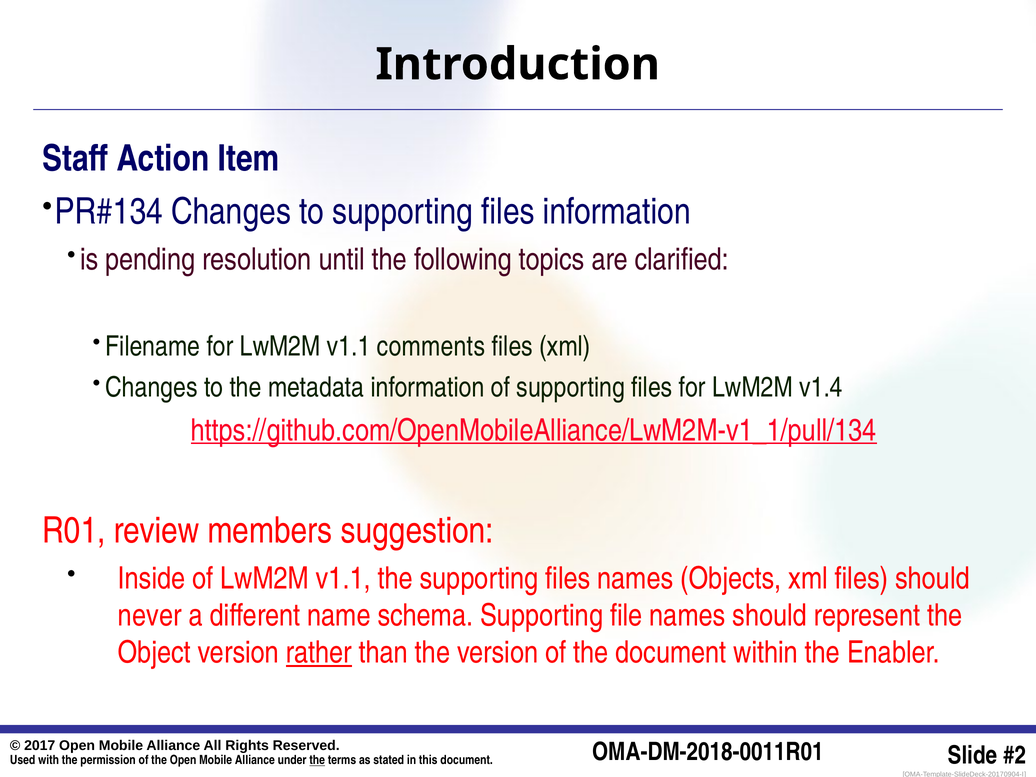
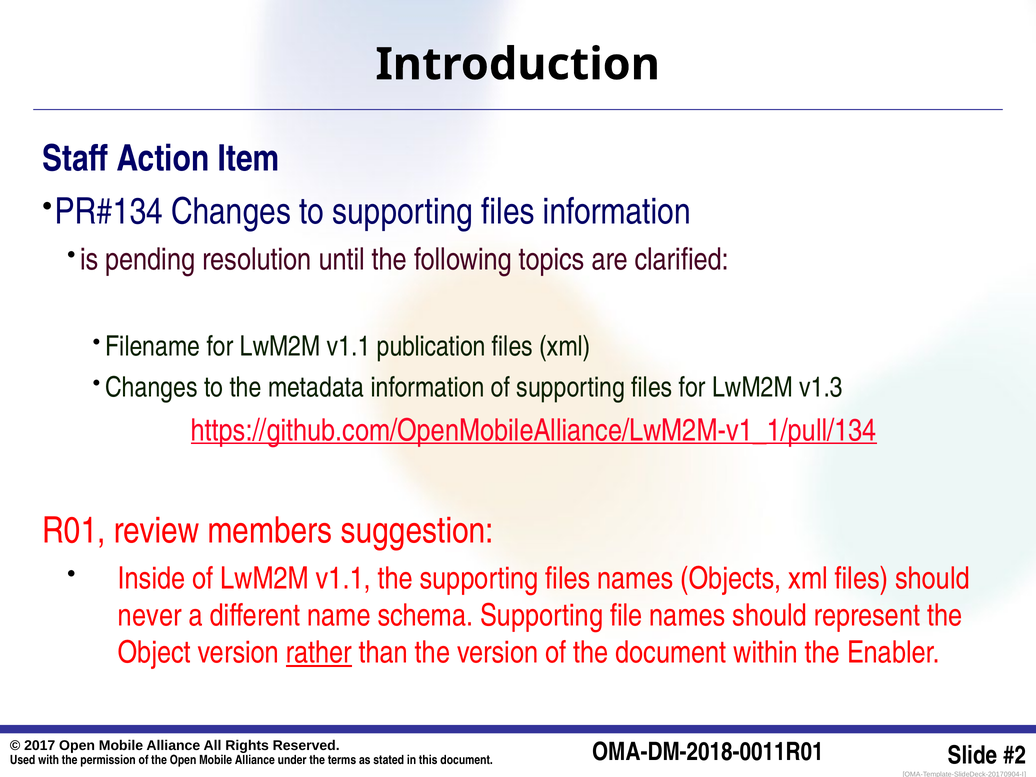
comments: comments -> publication (431, 347)
v1.4: v1.4 -> v1.3 (821, 387)
the underline: present -> none (317, 760)
